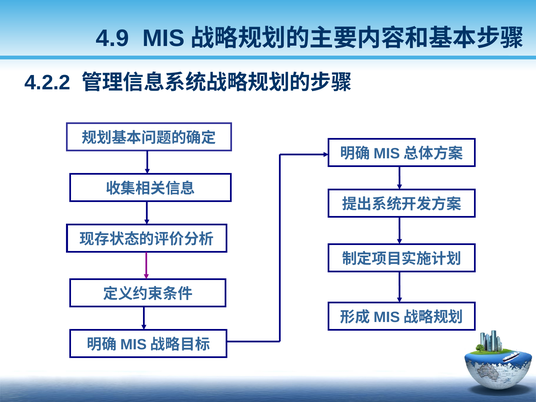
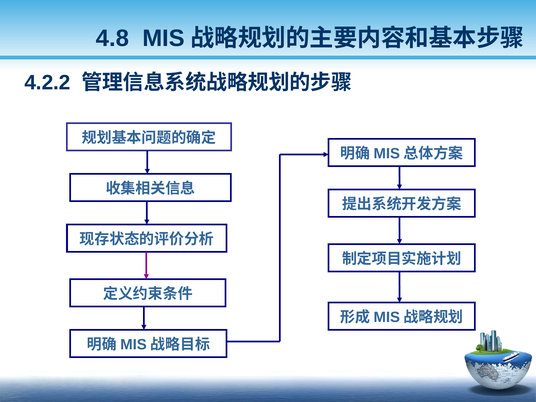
4.9: 4.9 -> 4.8 (113, 38)
